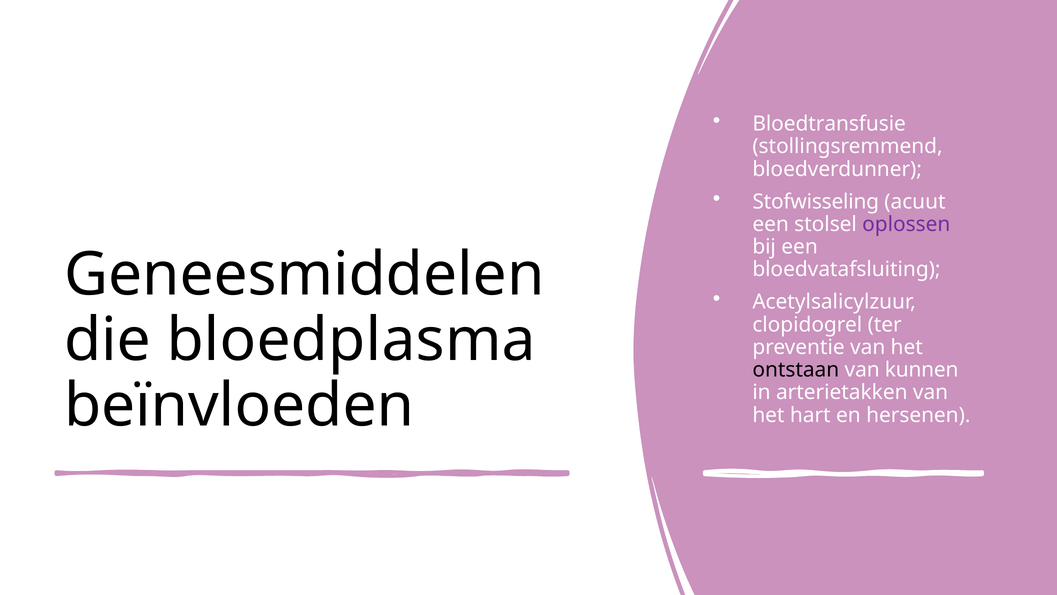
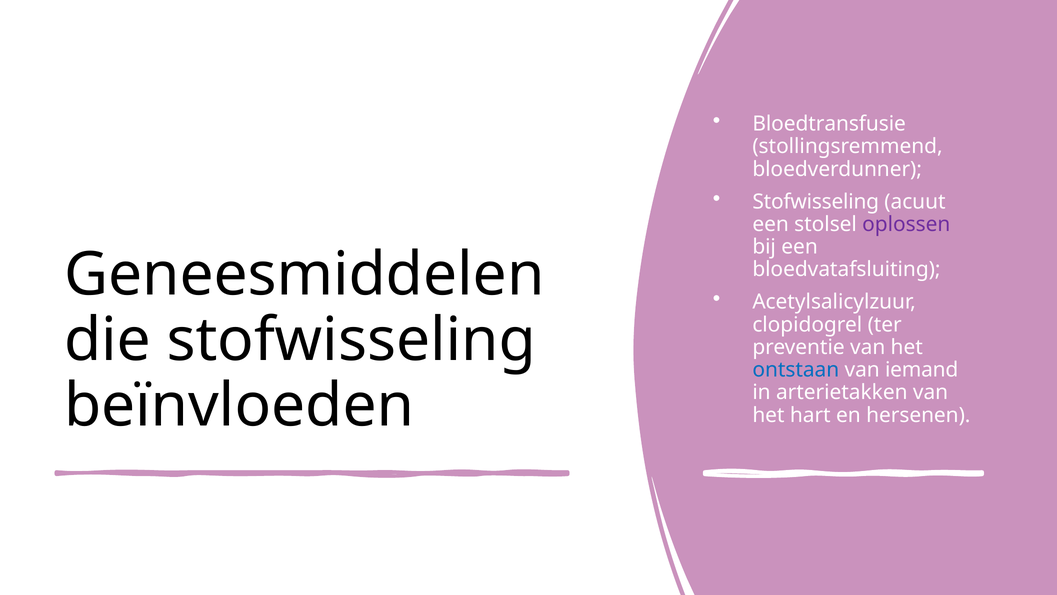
die bloedplasma: bloedplasma -> stofwisseling (351, 340)
ontstaan colour: black -> blue (796, 370)
kunnen: kunnen -> iemand (922, 370)
